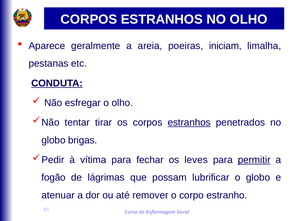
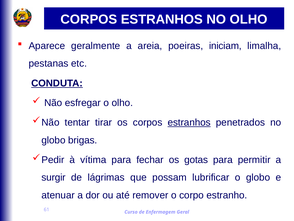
leves: leves -> gotas (196, 159)
permitir underline: present -> none (254, 159)
fogão: fogão -> surgir (54, 177)
